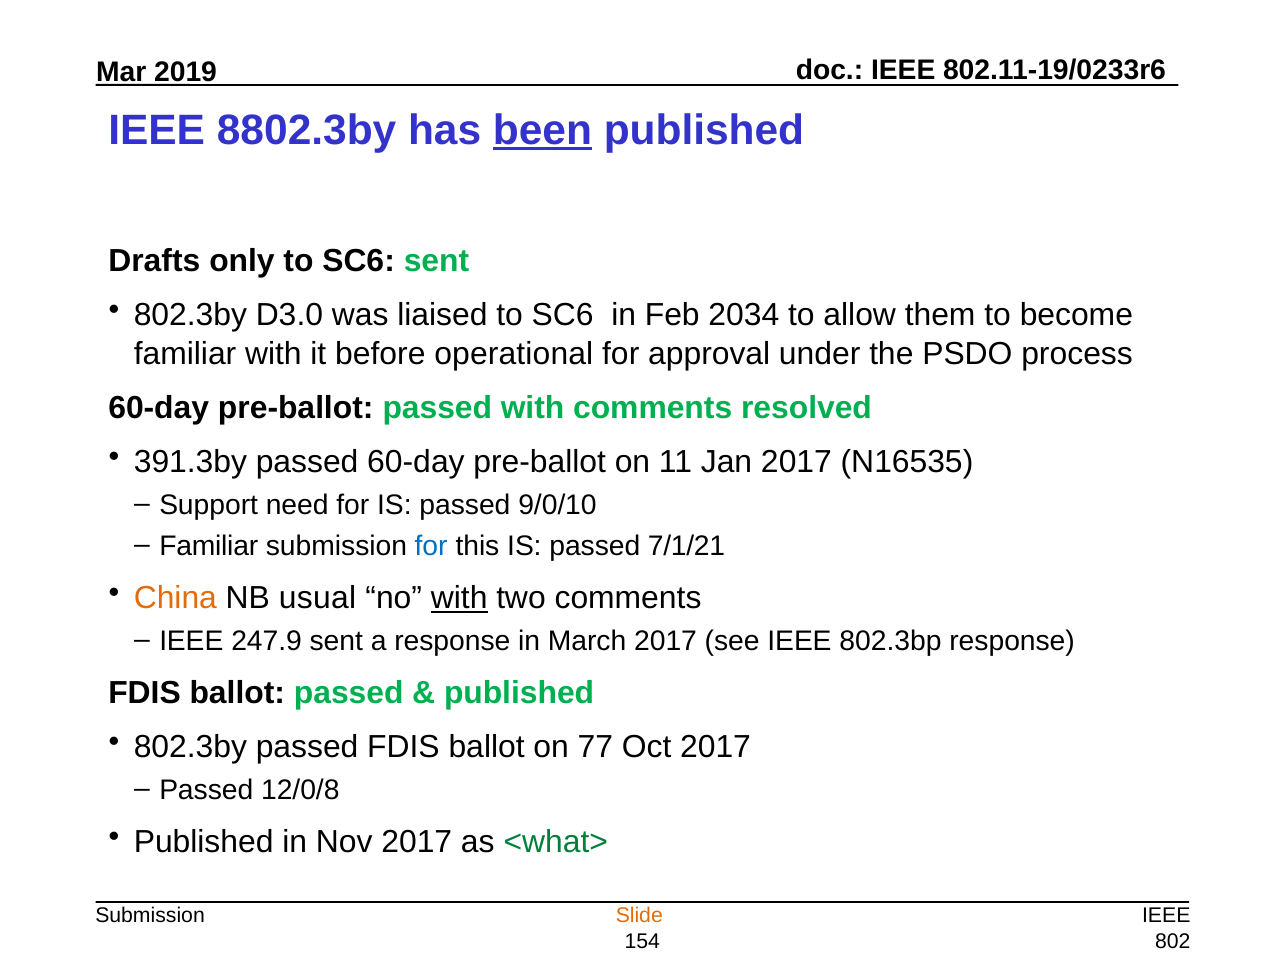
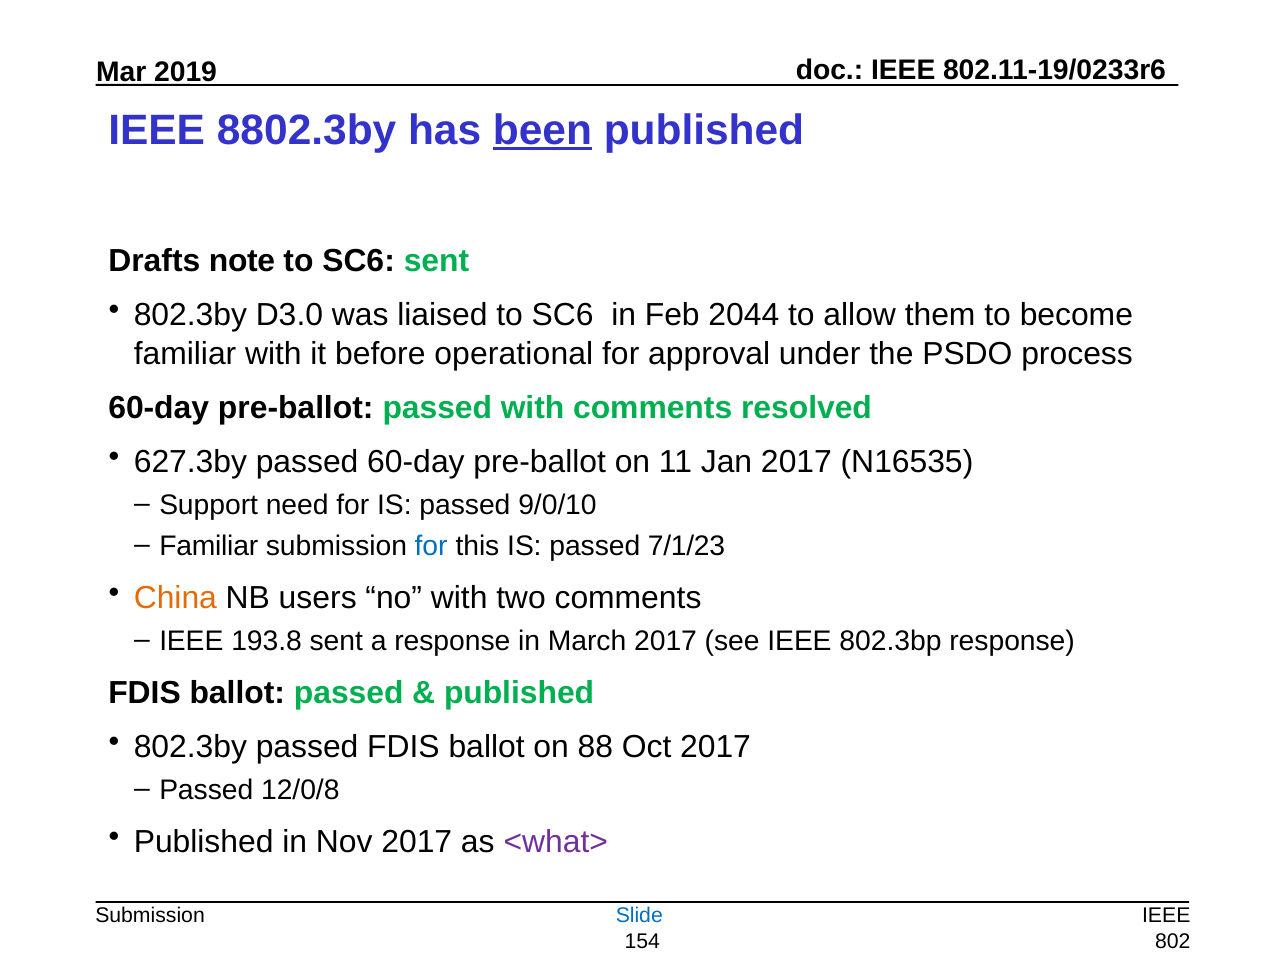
only: only -> note (242, 261)
2034: 2034 -> 2044 (744, 316)
391.3by: 391.3by -> 627.3by (190, 462)
7/1/21: 7/1/21 -> 7/1/23 (686, 546)
usual: usual -> users (318, 598)
with underline: present -> none (459, 598)
247.9: 247.9 -> 193.8 (267, 641)
77: 77 -> 88 (595, 748)
<what> colour: green -> purple (556, 843)
Slide colour: orange -> blue (639, 916)
